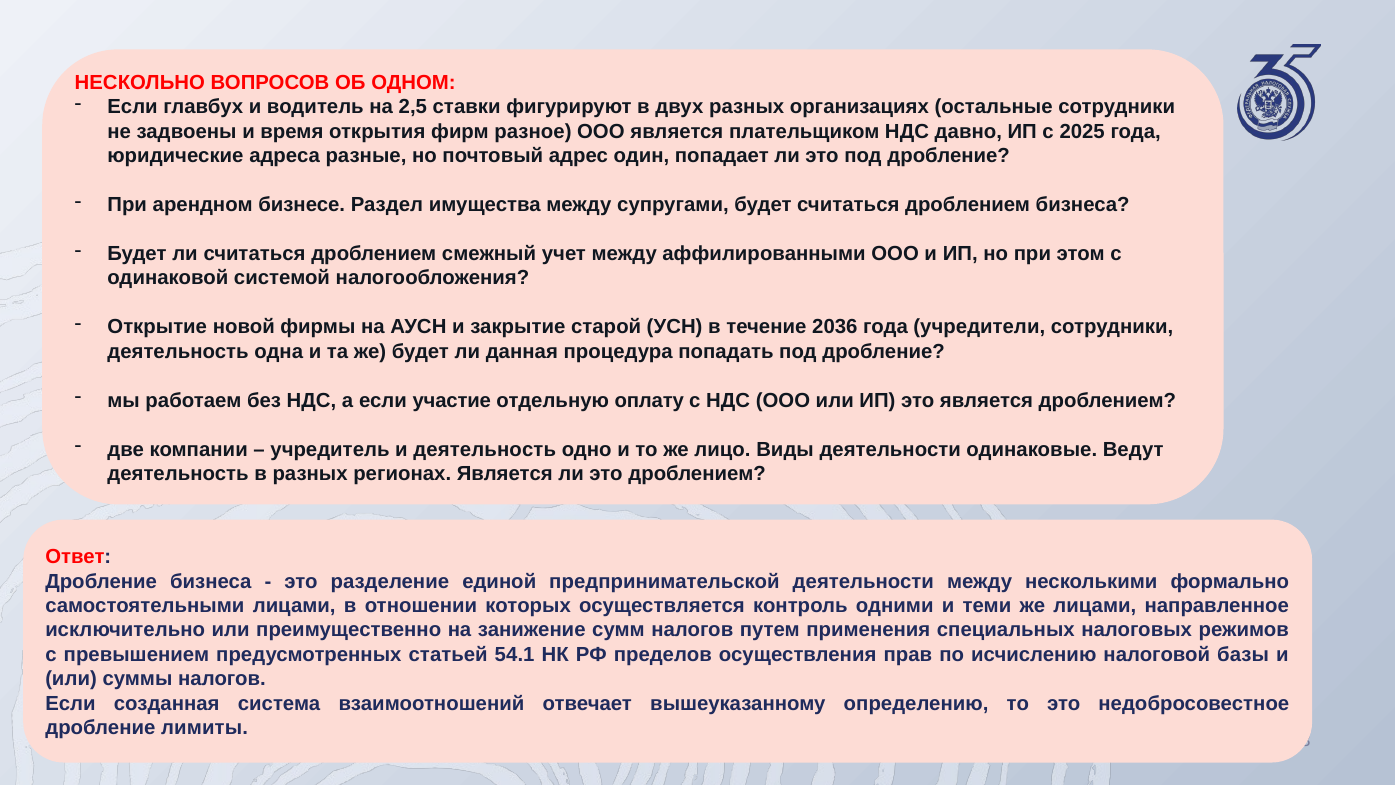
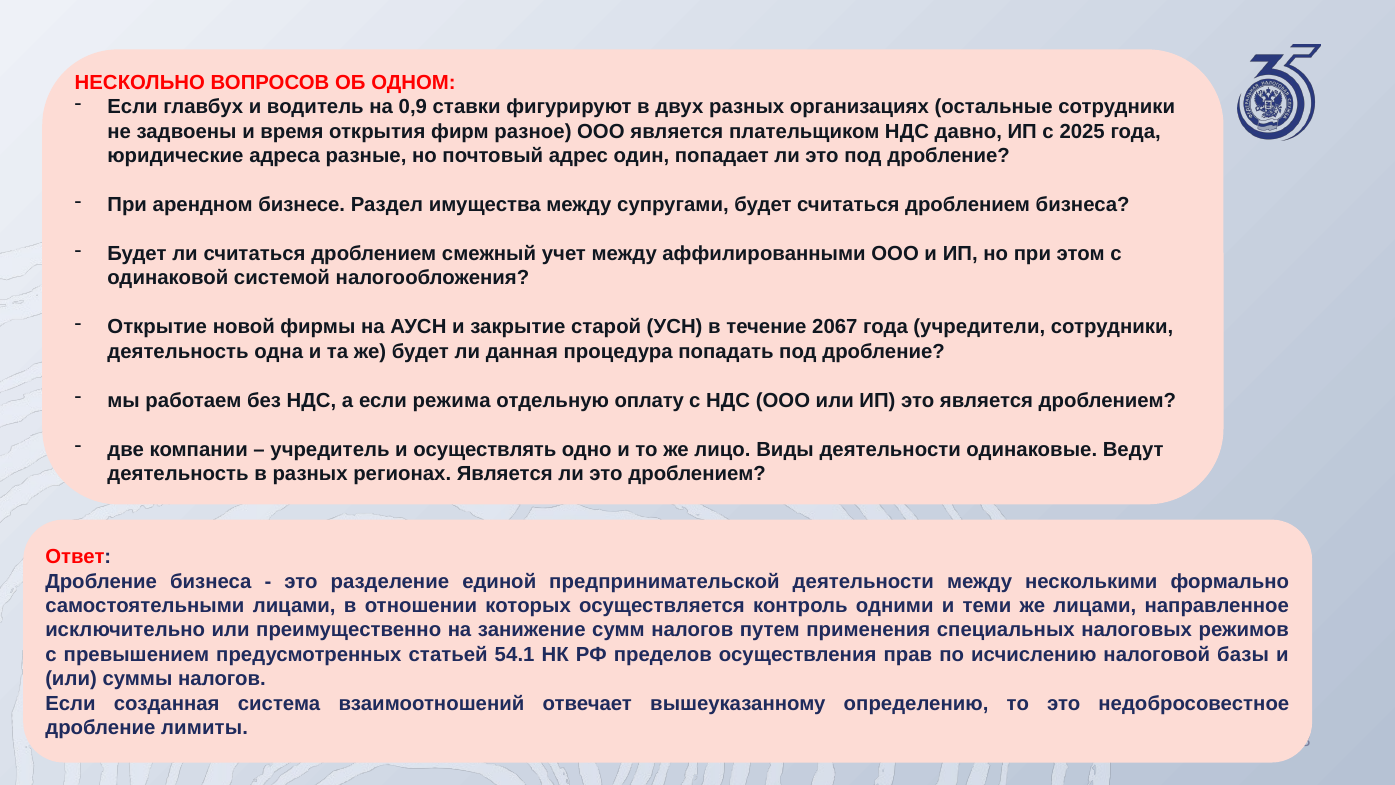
2,5: 2,5 -> 0,9 (413, 107)
2036: 2036 -> 2067 (835, 327)
участие: участие -> режима (452, 400)
и деятельность: деятельность -> осуществлять (485, 449)
